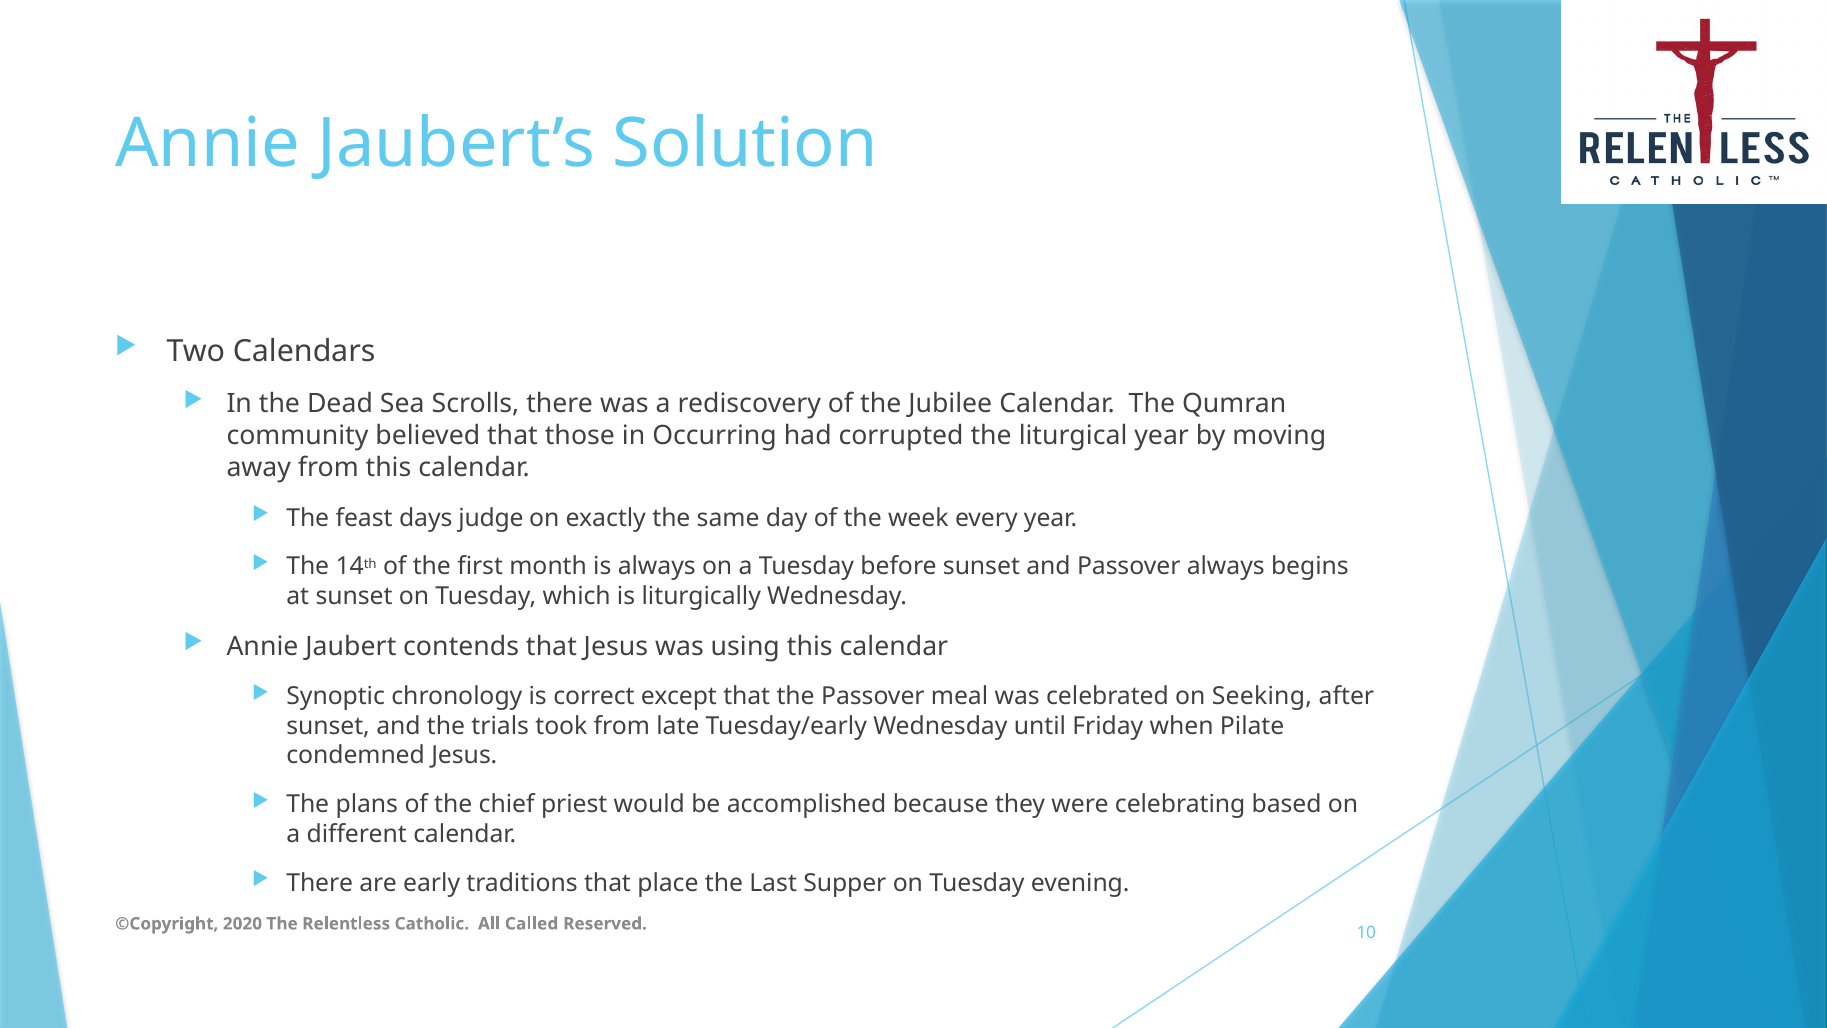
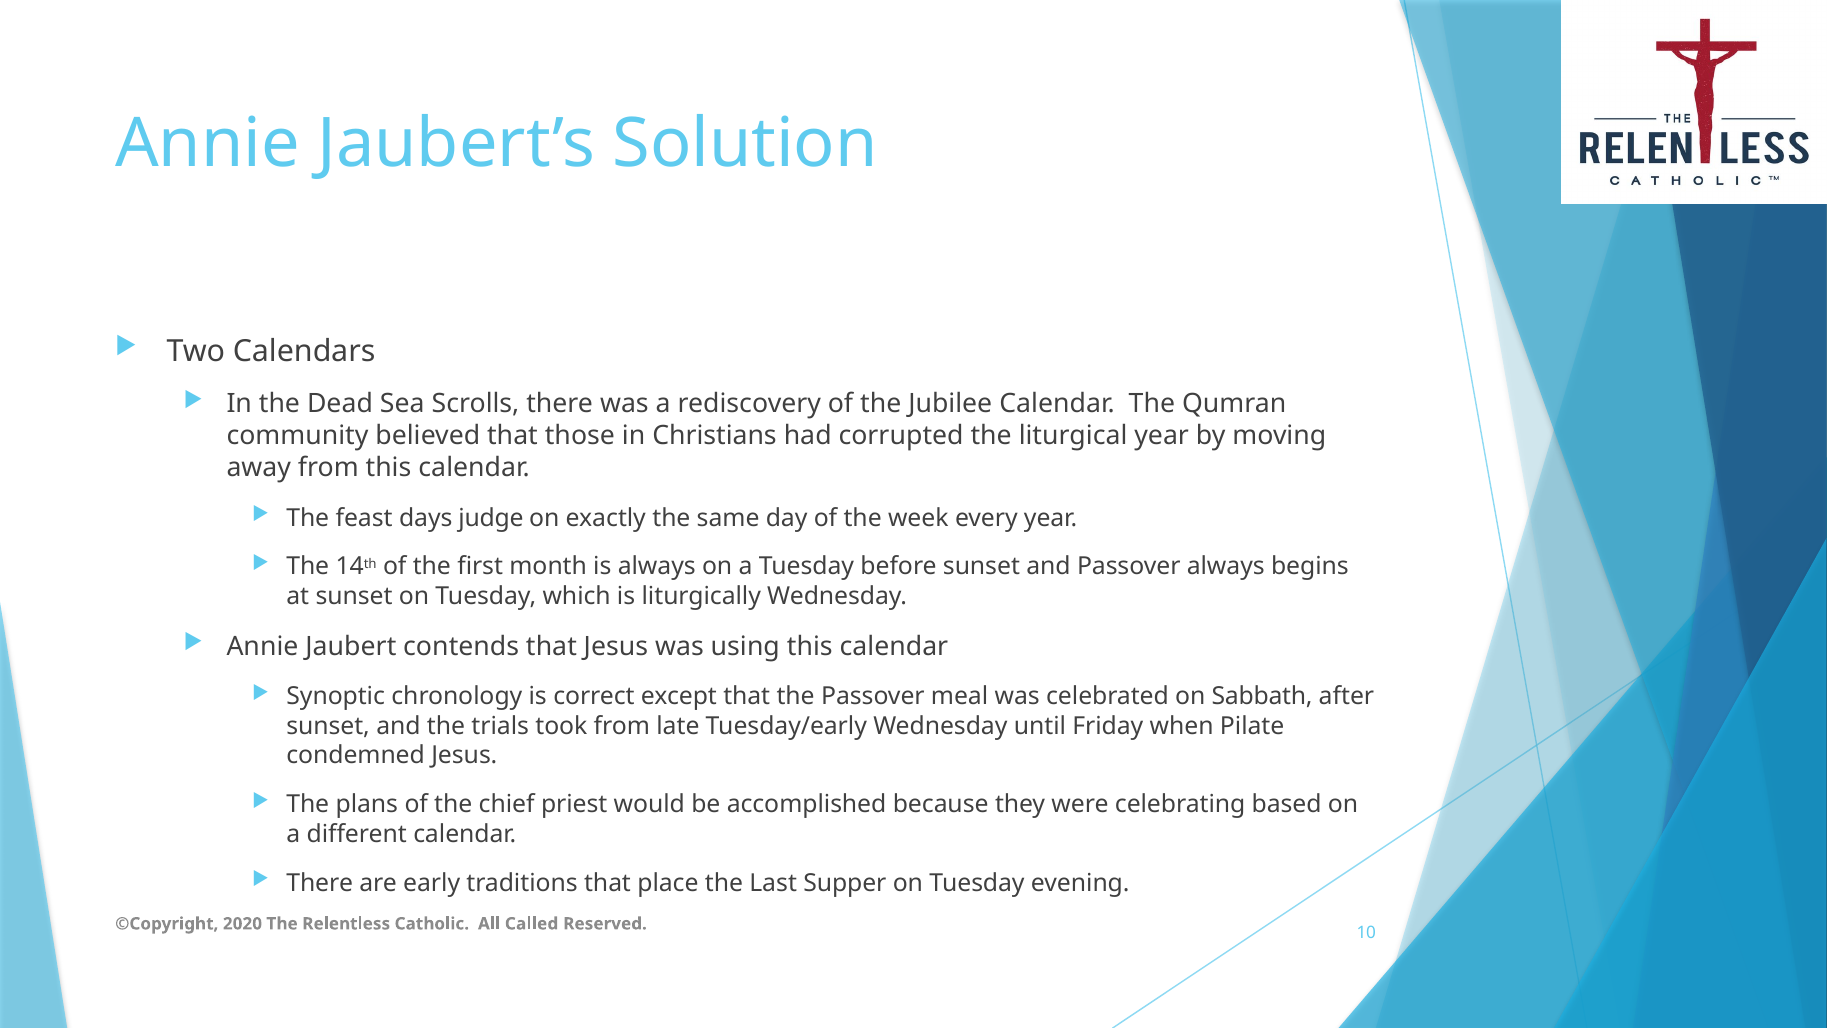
Occurring: Occurring -> Christians (715, 436)
Seeking: Seeking -> Sabbath (1262, 696)
